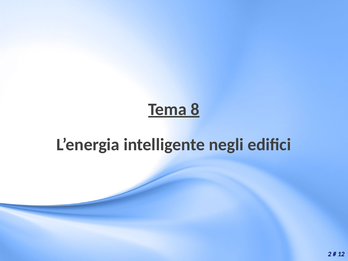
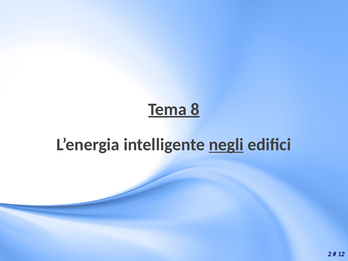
negli underline: none -> present (226, 145)
